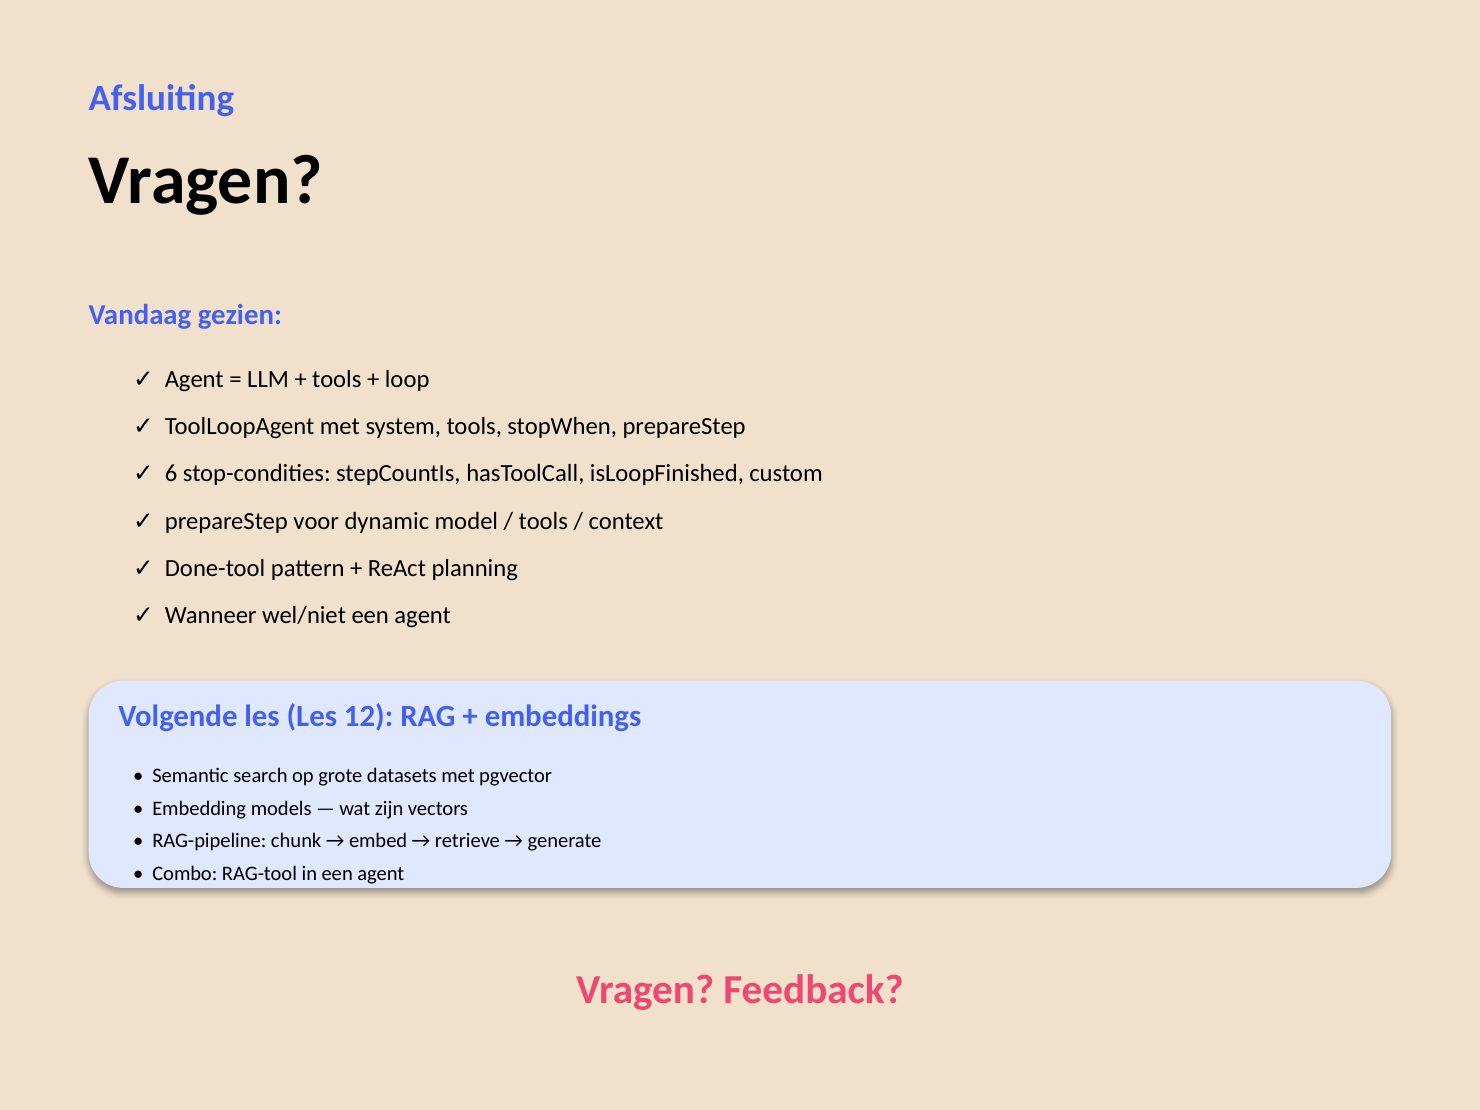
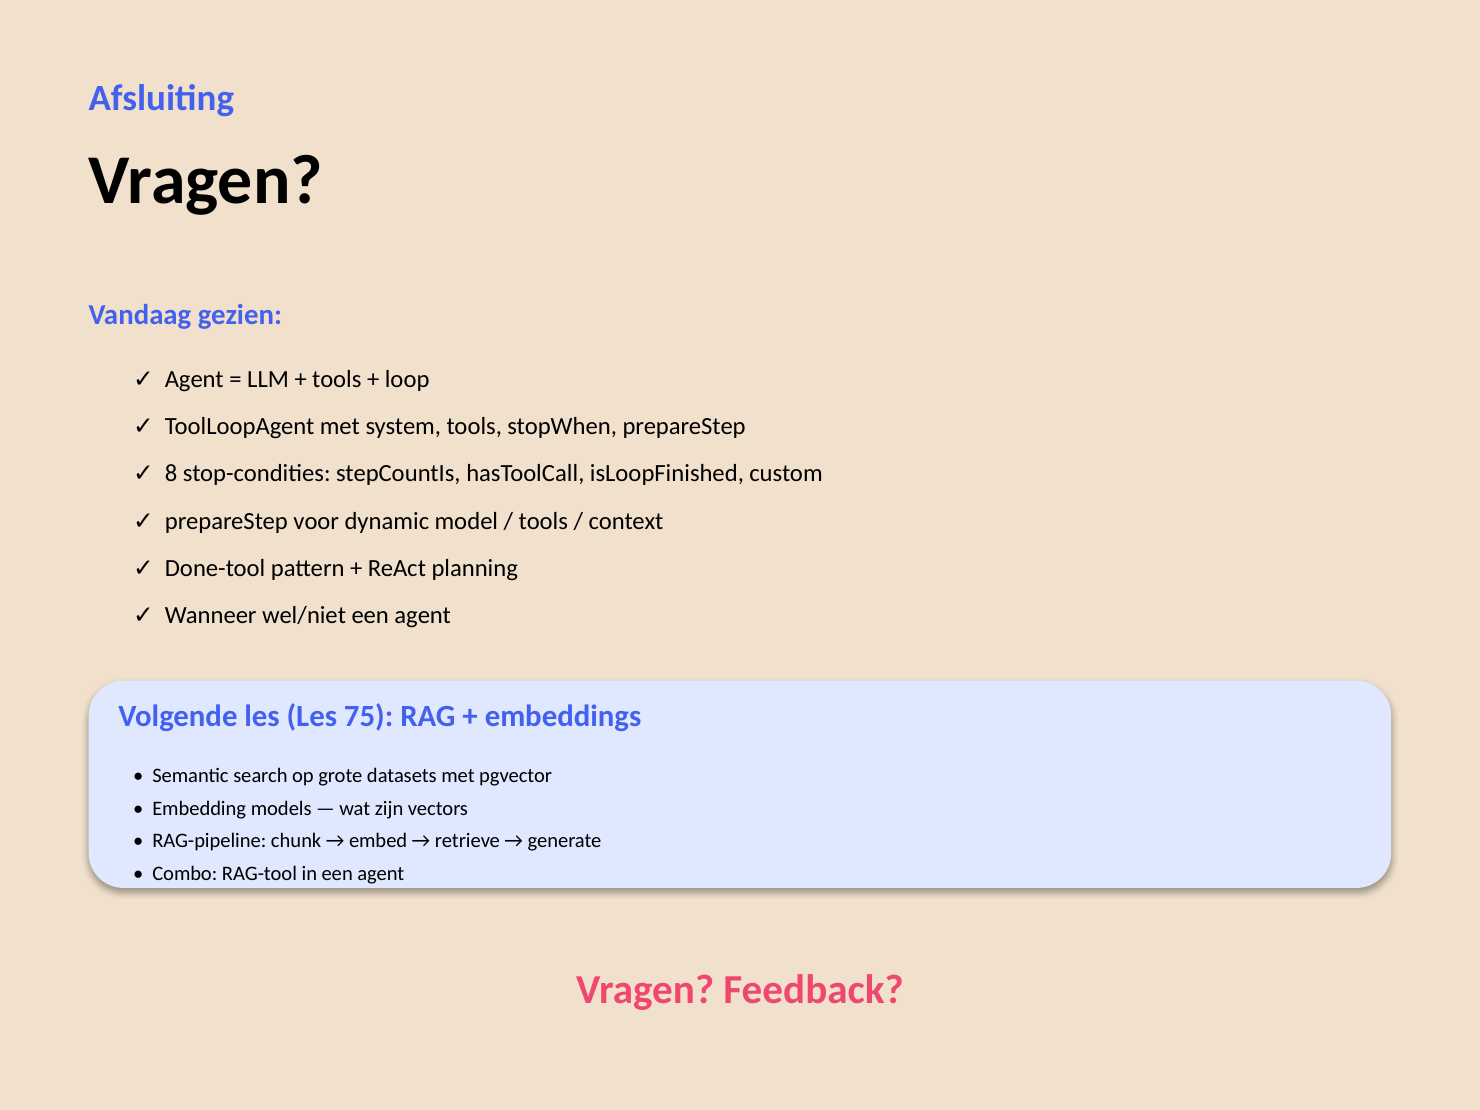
6: 6 -> 8 (171, 474)
12: 12 -> 75 (369, 716)
